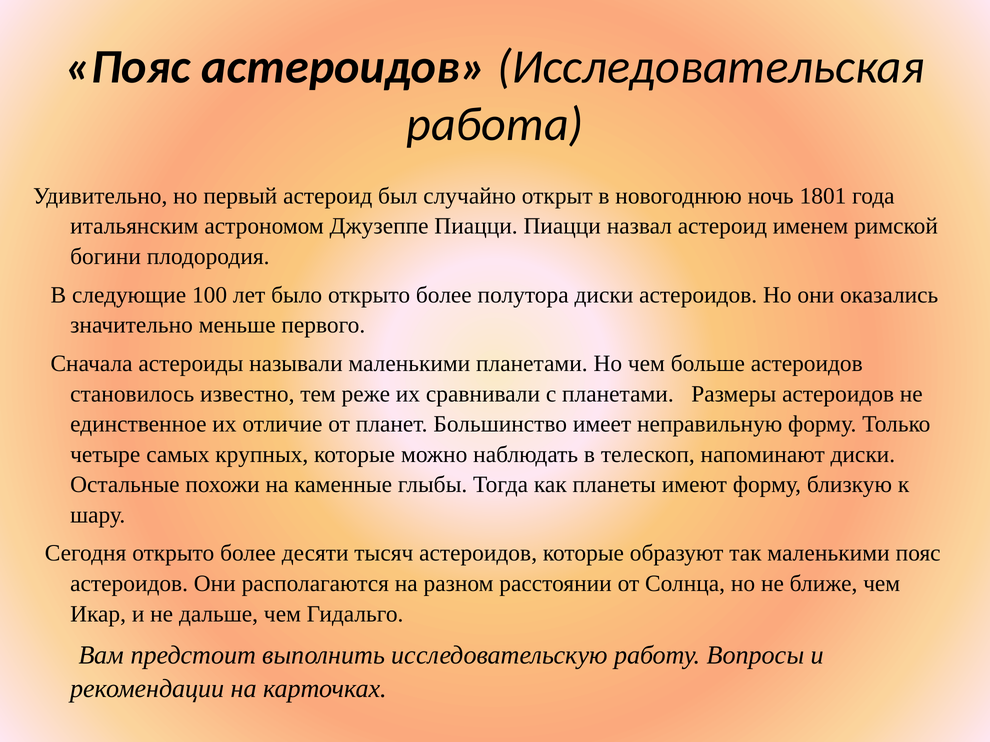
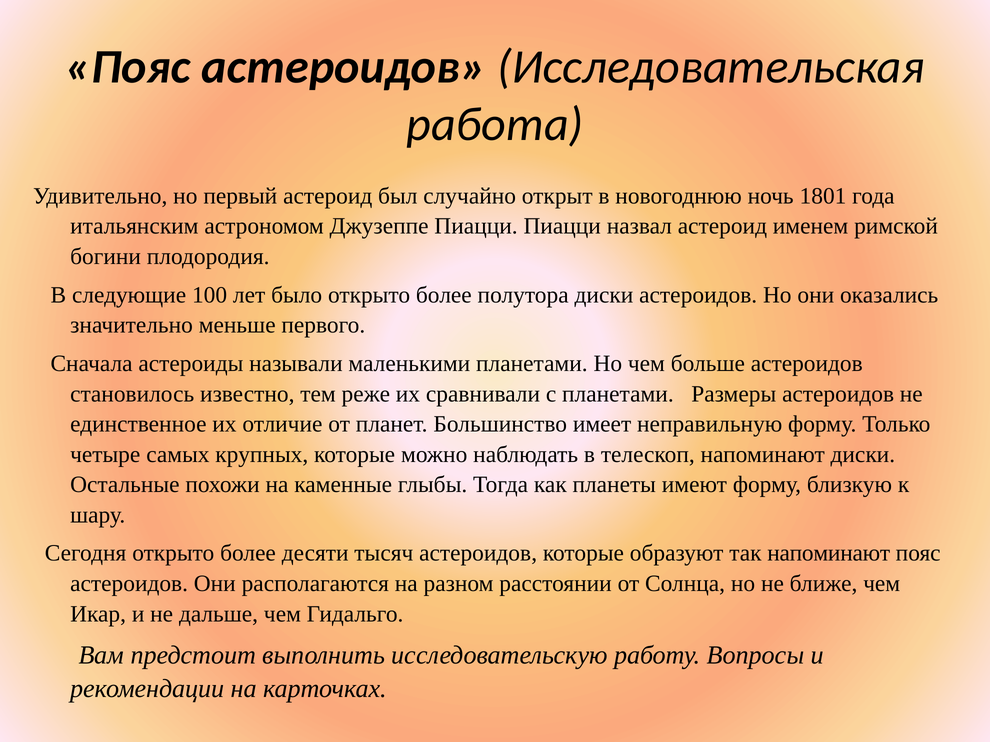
так маленькими: маленькими -> напоминают (829, 554)
